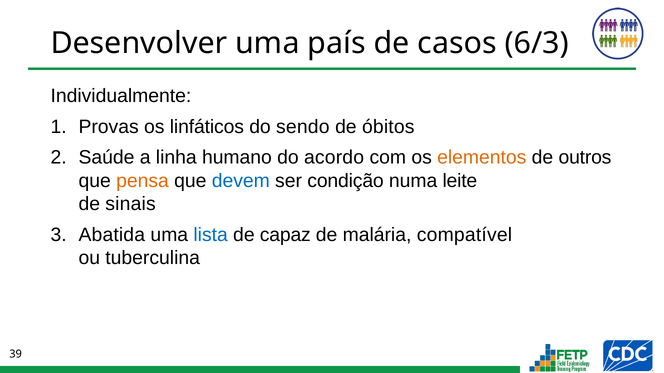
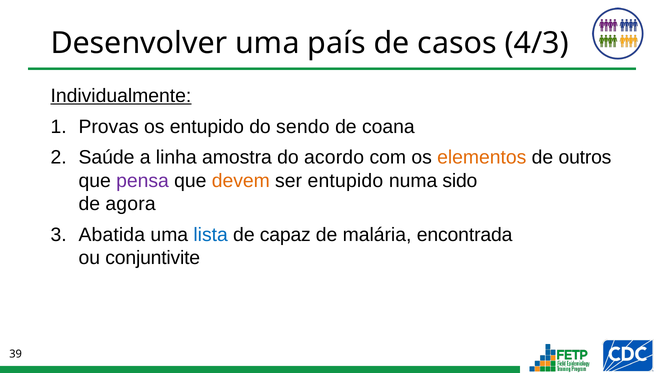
6/3: 6/3 -> 4/3 (537, 43)
Individualmente underline: none -> present (121, 96)
os linfáticos: linfáticos -> entupido (207, 127)
óbitos: óbitos -> coana (388, 127)
humano: humano -> amostra (237, 158)
pensa colour: orange -> purple (142, 181)
devem colour: blue -> orange (241, 181)
ser condição: condição -> entupido (345, 181)
leite: leite -> sido (460, 181)
sinais: sinais -> agora (131, 204)
compatível: compatível -> encontrada (465, 235)
tuberculina: tuberculina -> conjuntivite (153, 258)
